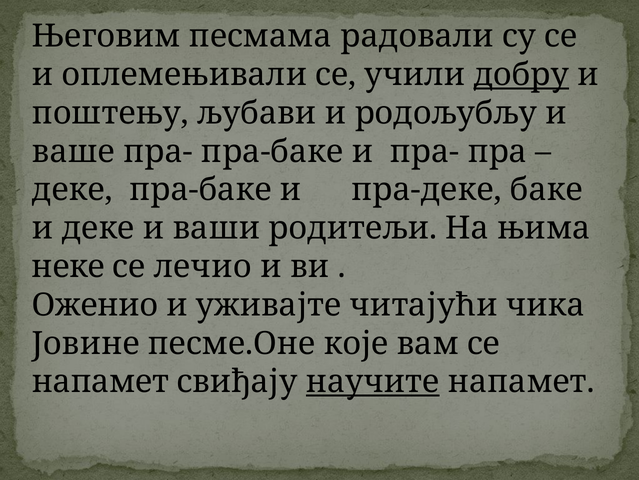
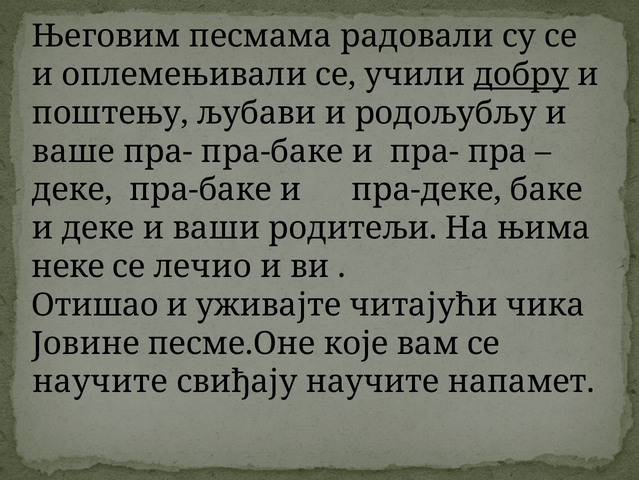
Оженио: Оженио -> Отишао (95, 305)
напамет: напамет -> научите (100, 381)
научите underline: present -> none (373, 381)
